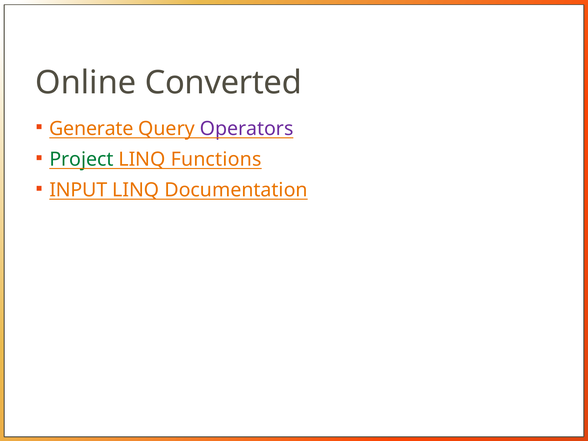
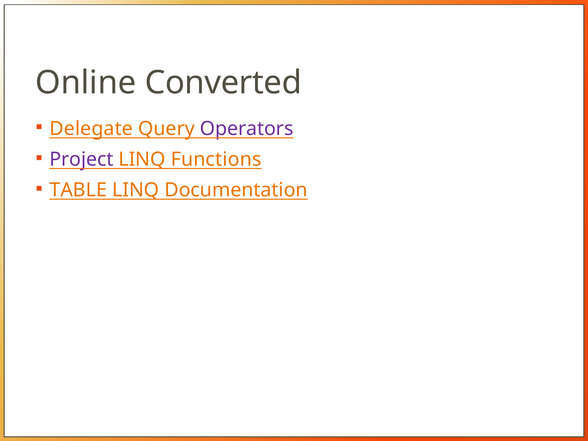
Generate: Generate -> Delegate (91, 129)
Project colour: green -> purple (81, 159)
INPUT: INPUT -> TABLE (78, 190)
